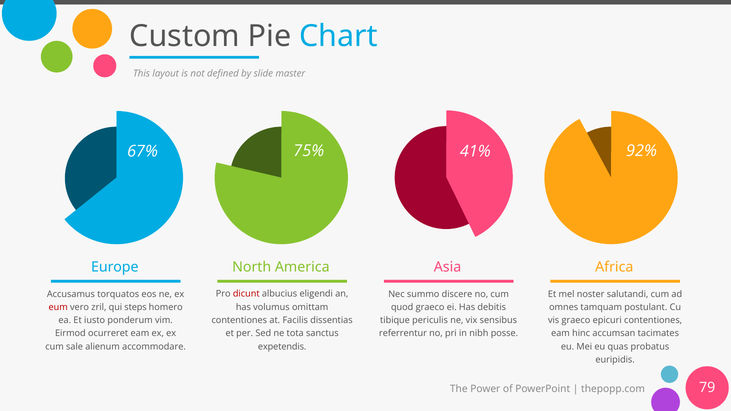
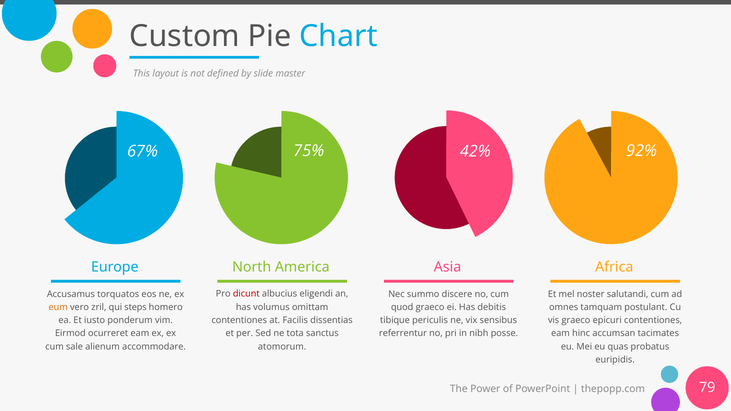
41%: 41% -> 42% (475, 152)
eum colour: red -> orange (58, 307)
expetendis: expetendis -> atomorum (282, 347)
